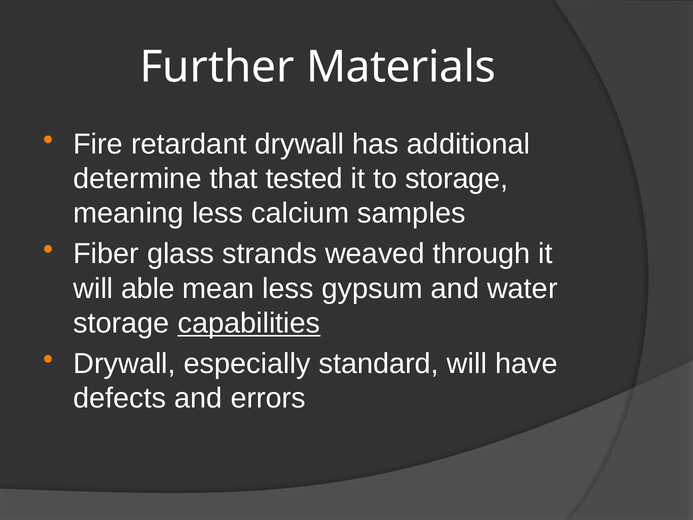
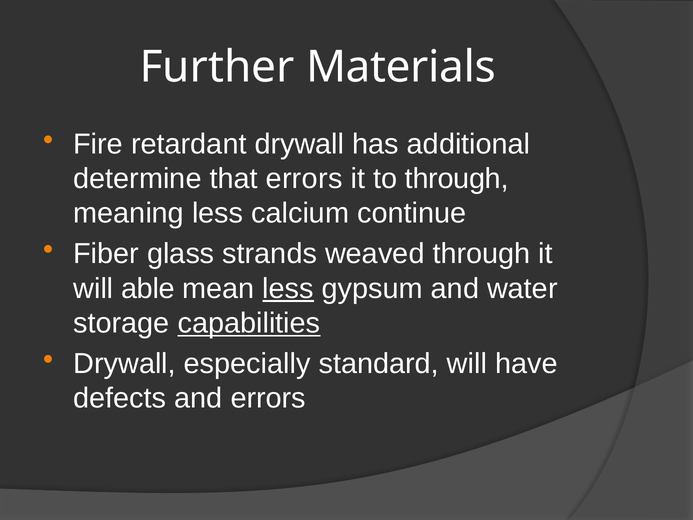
that tested: tested -> errors (304, 179)
to storage: storage -> through (457, 179)
samples: samples -> continue (412, 213)
less underline: none -> present (288, 288)
